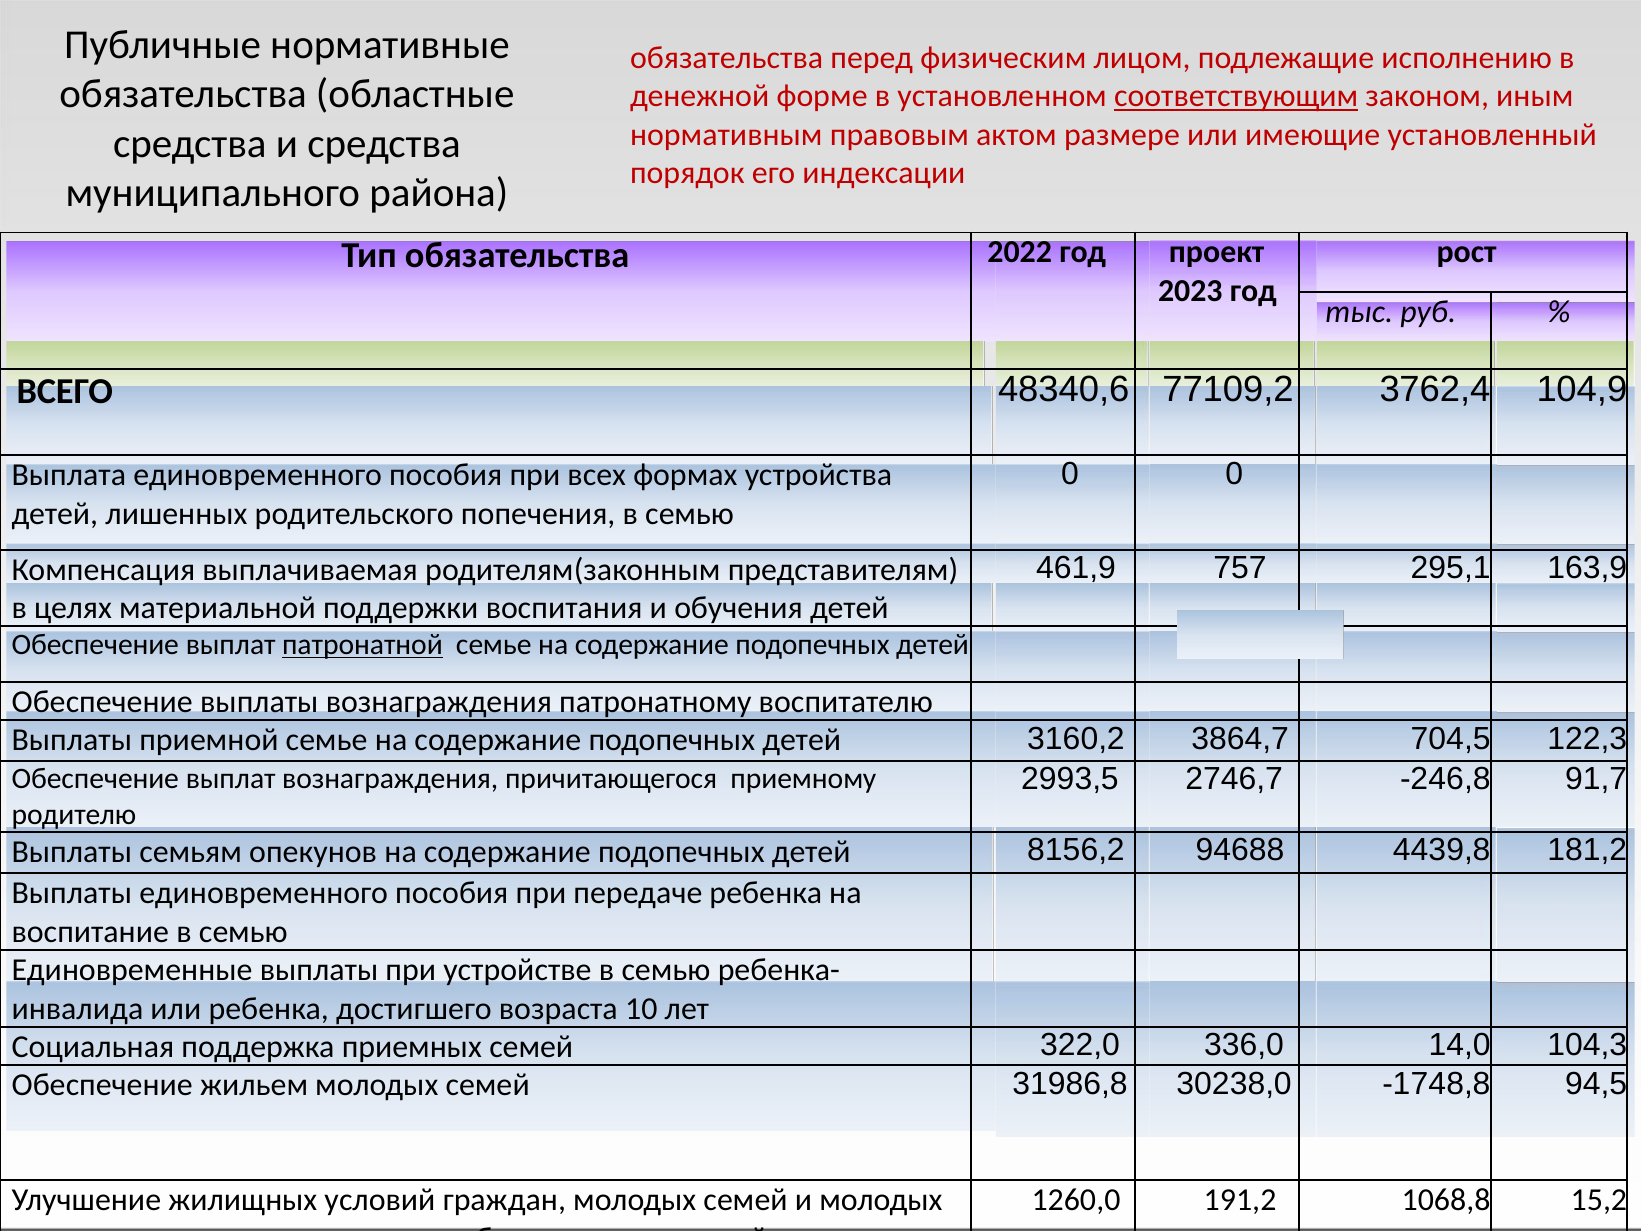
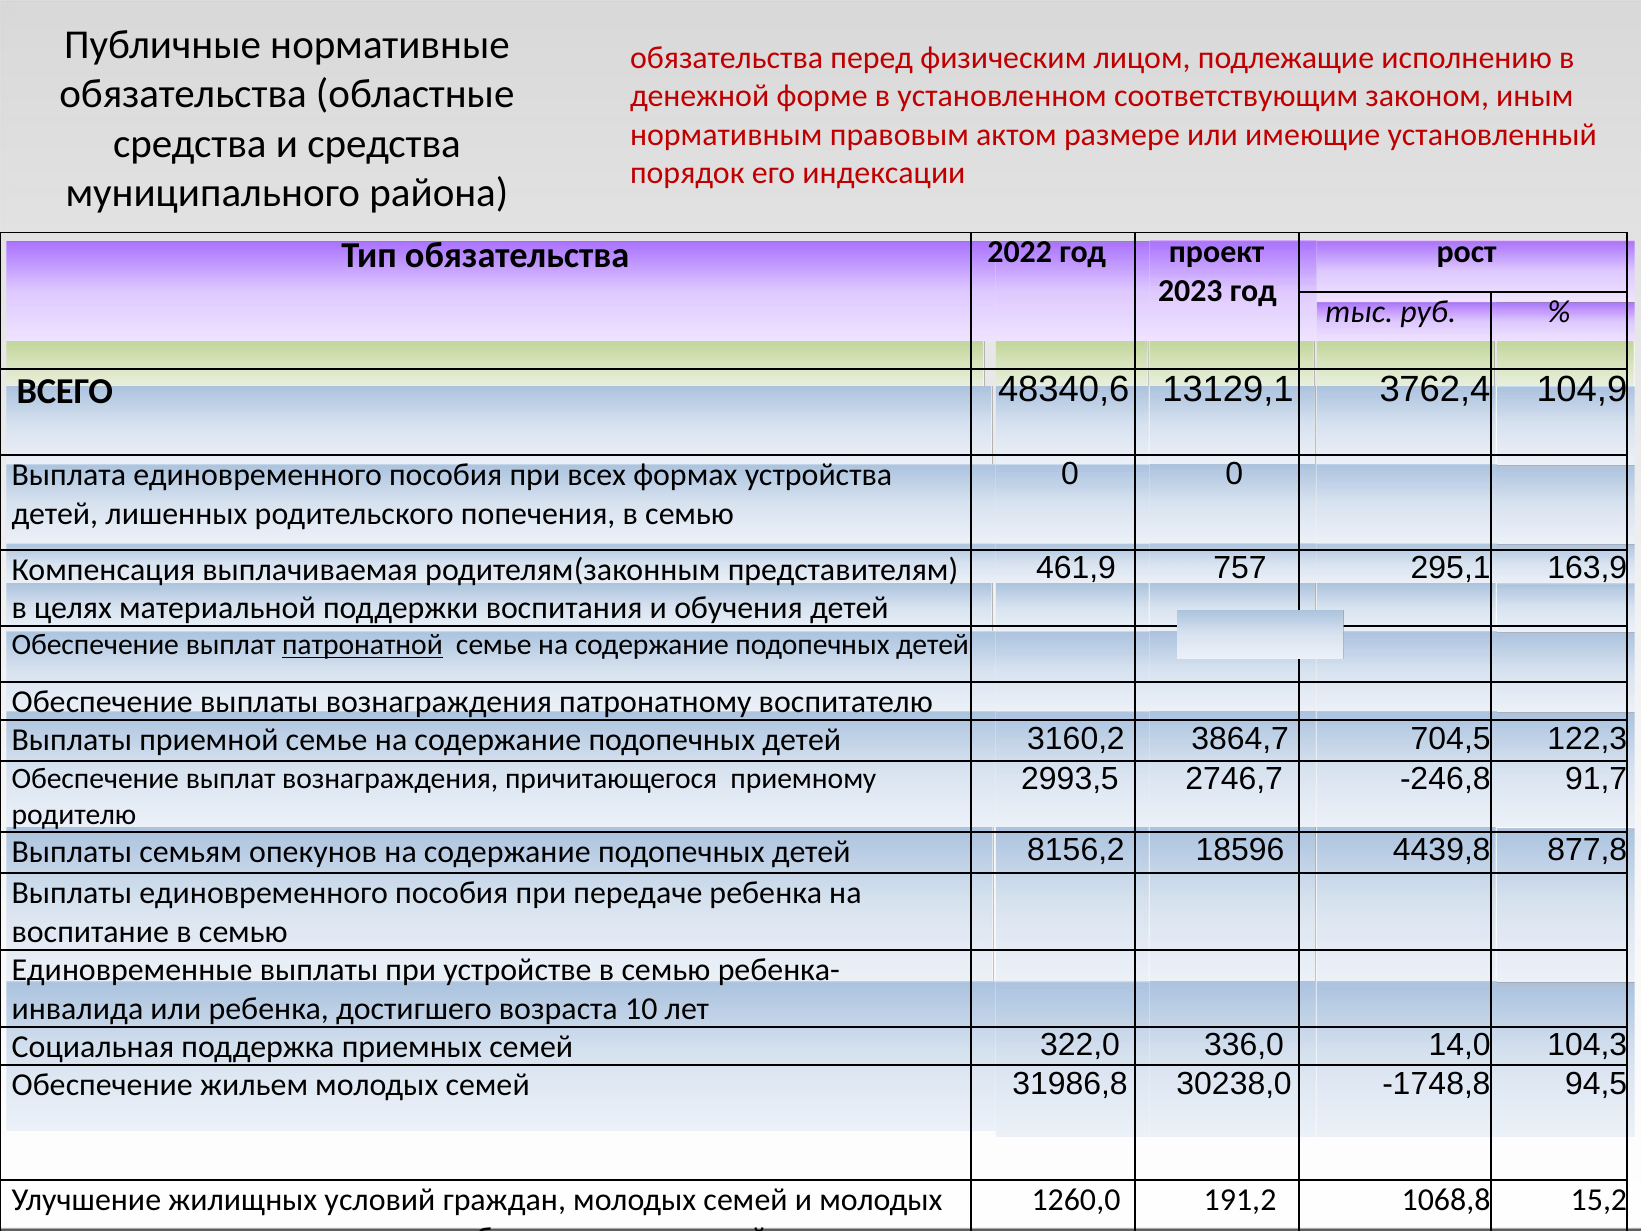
соответствующим underline: present -> none (1236, 96)
77109,2: 77109,2 -> 13129,1 (1228, 390)
94688: 94688 -> 18596 (1240, 850)
181,2: 181,2 -> 877,8 (1587, 850)
